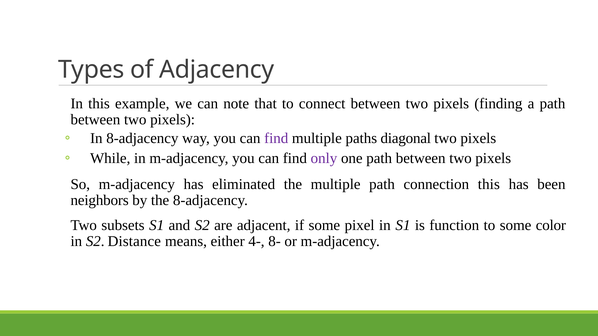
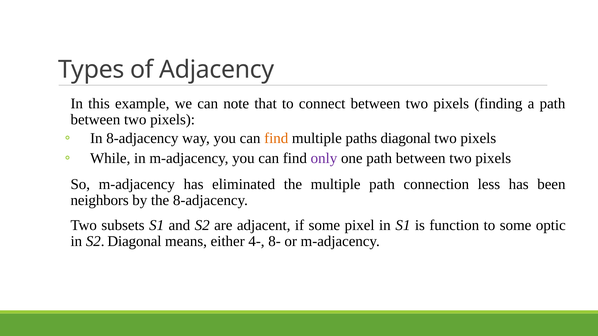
find colour: purple -> orange (276, 138)
connection this: this -> less (489, 184)
color: color -> optic (551, 225)
S2 Distance: Distance -> Diagonal (134, 242)
